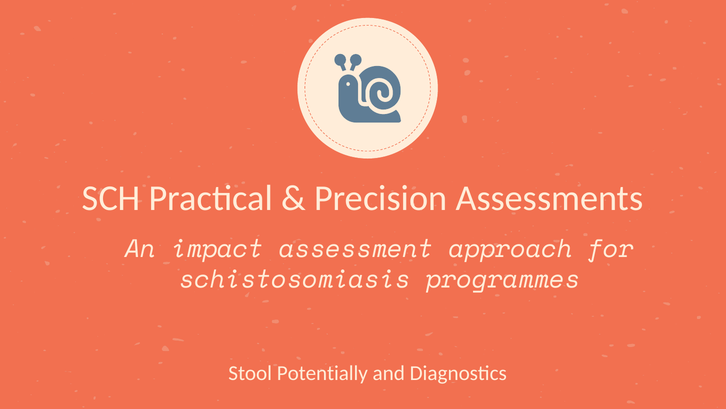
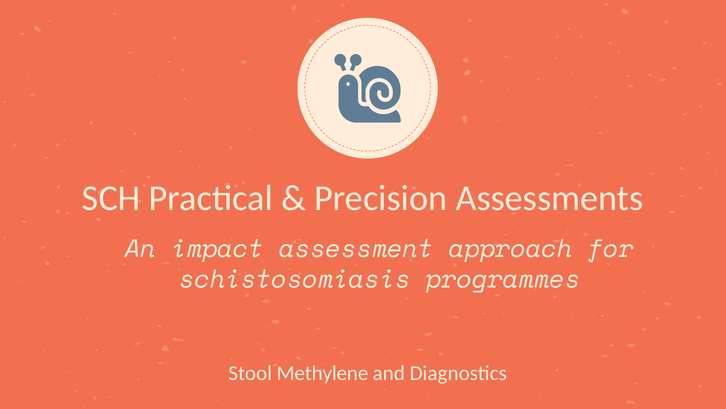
Potentially: Potentially -> Methylene (322, 373)
